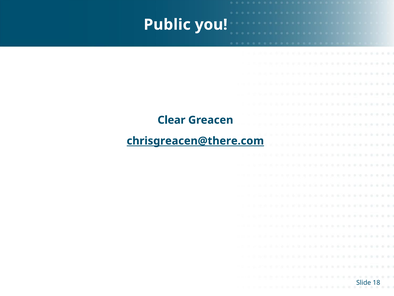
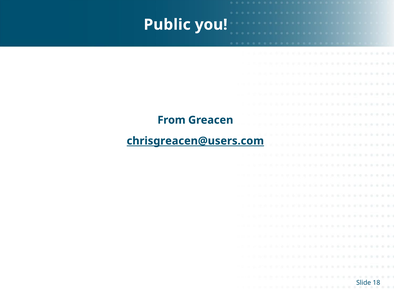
Clear: Clear -> From (171, 120)
chrisgreacen@there.com: chrisgreacen@there.com -> chrisgreacen@users.com (195, 141)
